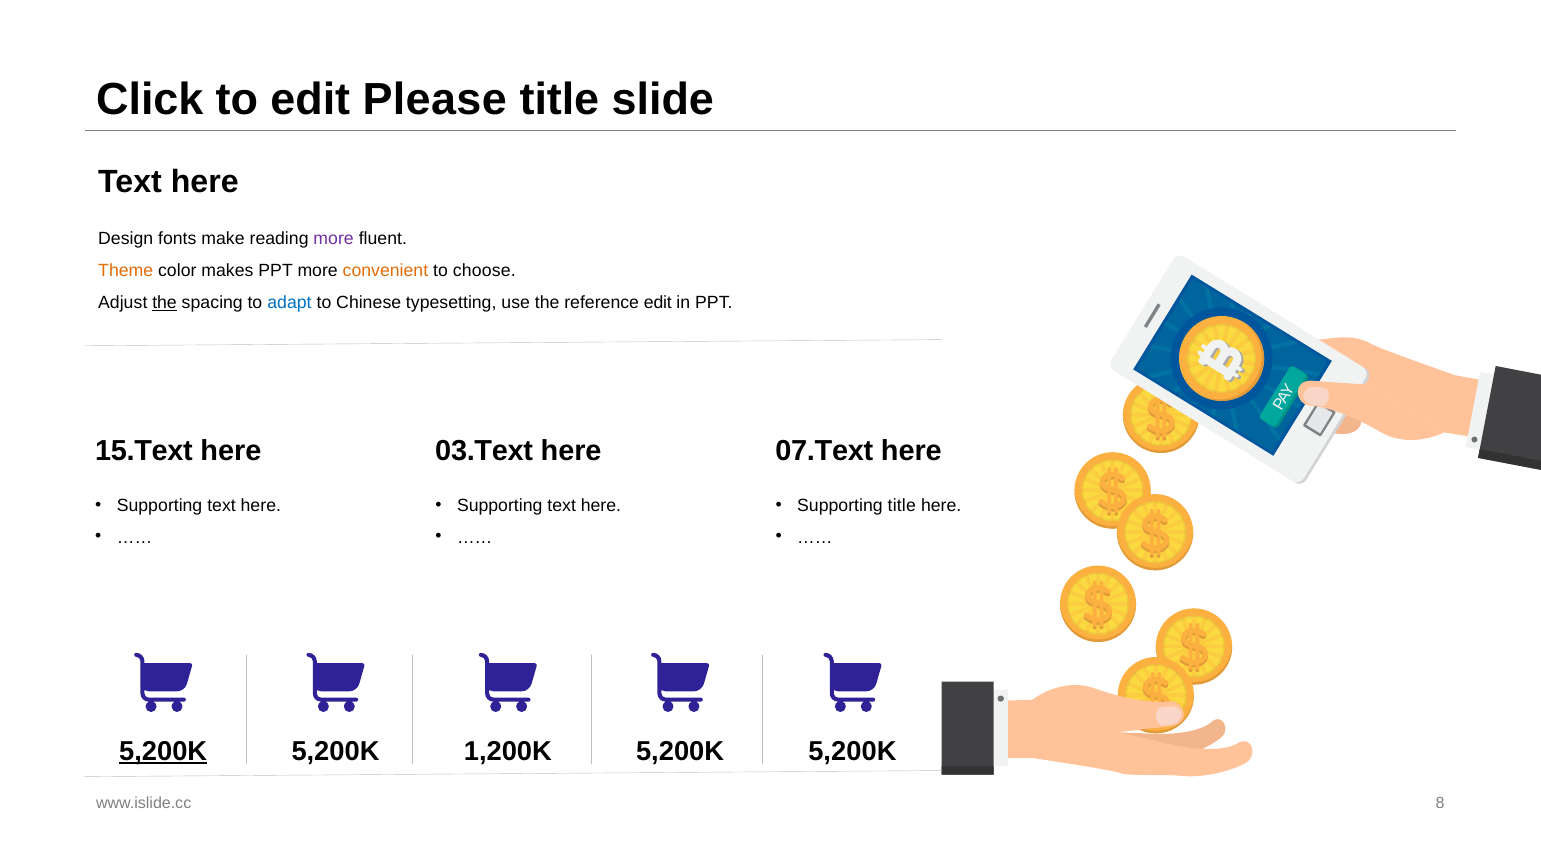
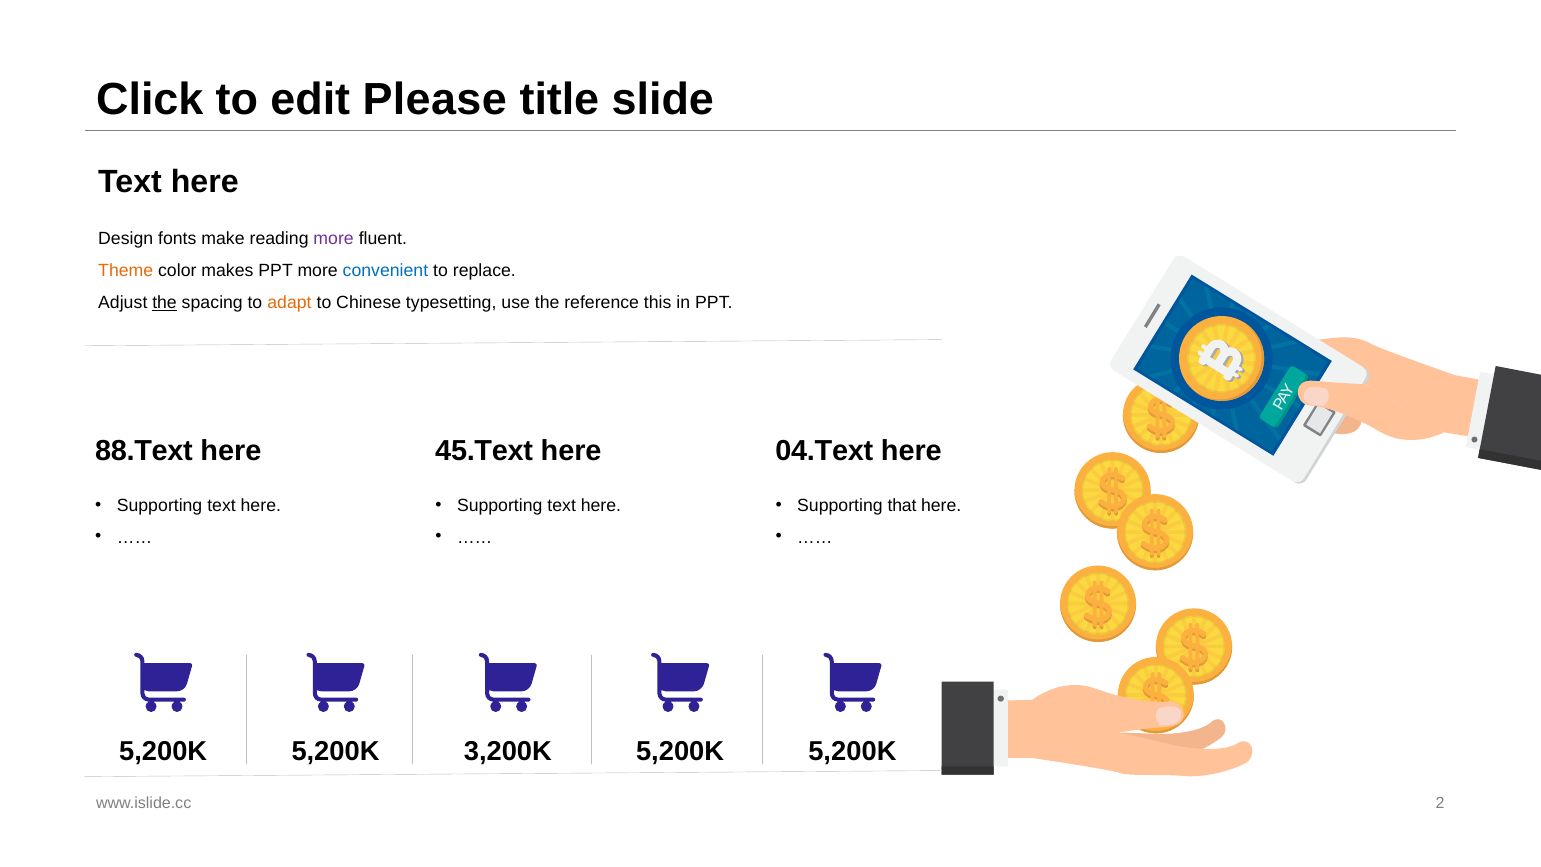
convenient colour: orange -> blue (385, 271)
choose: choose -> replace (484, 271)
adapt colour: blue -> orange (289, 303)
reference edit: edit -> this (658, 303)
15.Text: 15.Text -> 88.Text (144, 451)
03.Text: 03.Text -> 45.Text (484, 451)
07.Text: 07.Text -> 04.Text (824, 451)
Supporting title: title -> that (902, 505)
5,200K underline: present -> none (163, 751)
1,200K: 1,200K -> 3,200K (508, 751)
8: 8 -> 2 (1440, 803)
